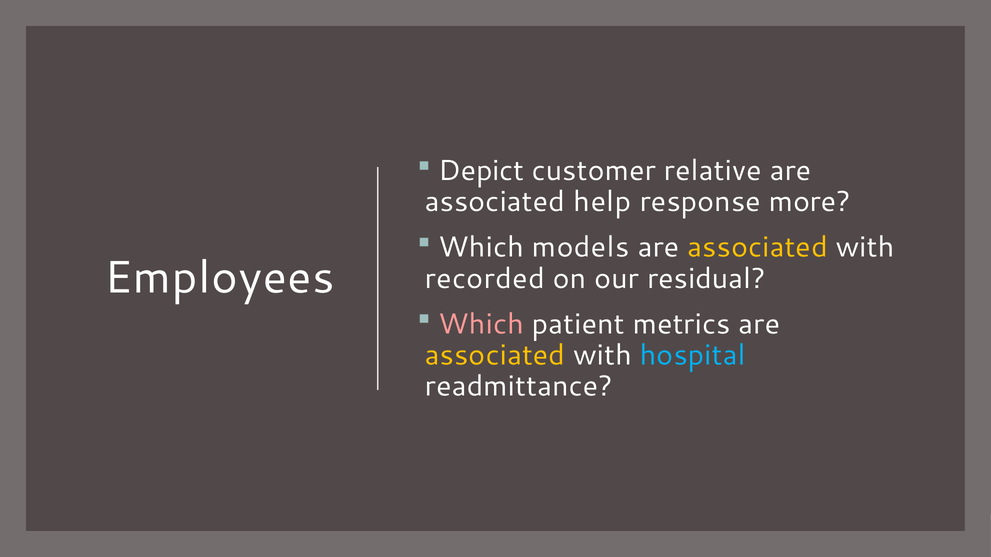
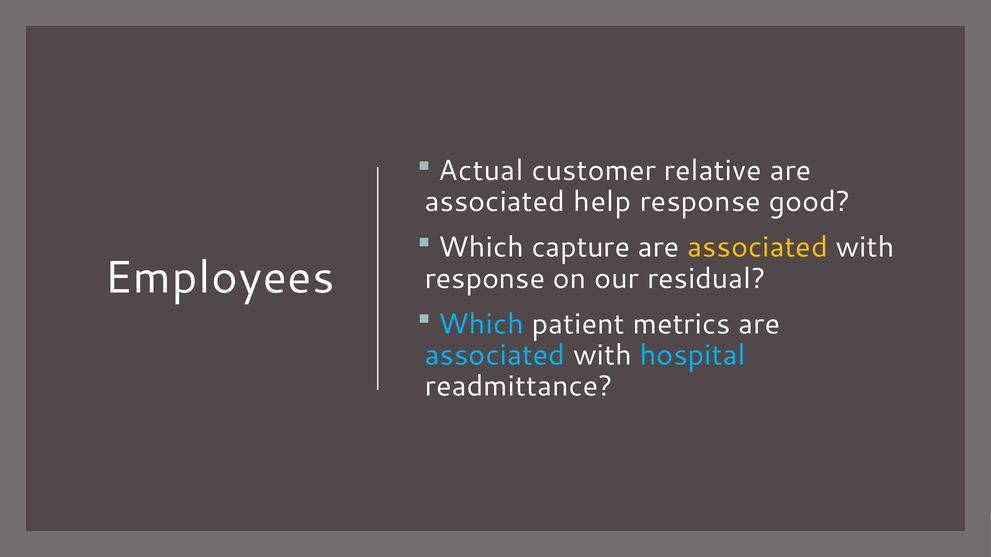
Depict: Depict -> Actual (481, 171)
more: more -> good (810, 202)
models: models -> capture (581, 248)
recorded: recorded -> response (485, 279)
Which colour: pink -> light blue (481, 324)
associated colour: yellow -> light blue (495, 356)
